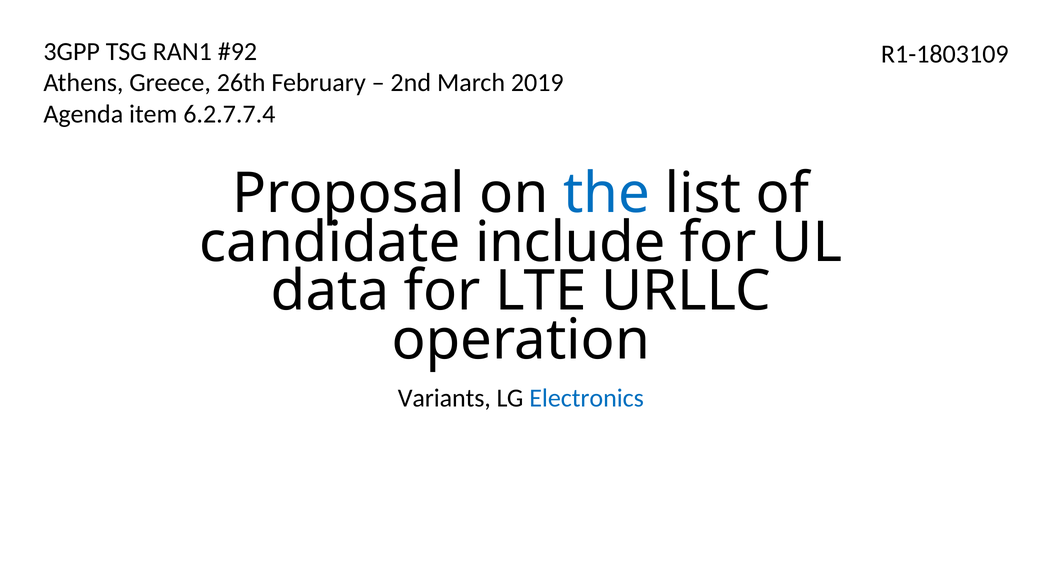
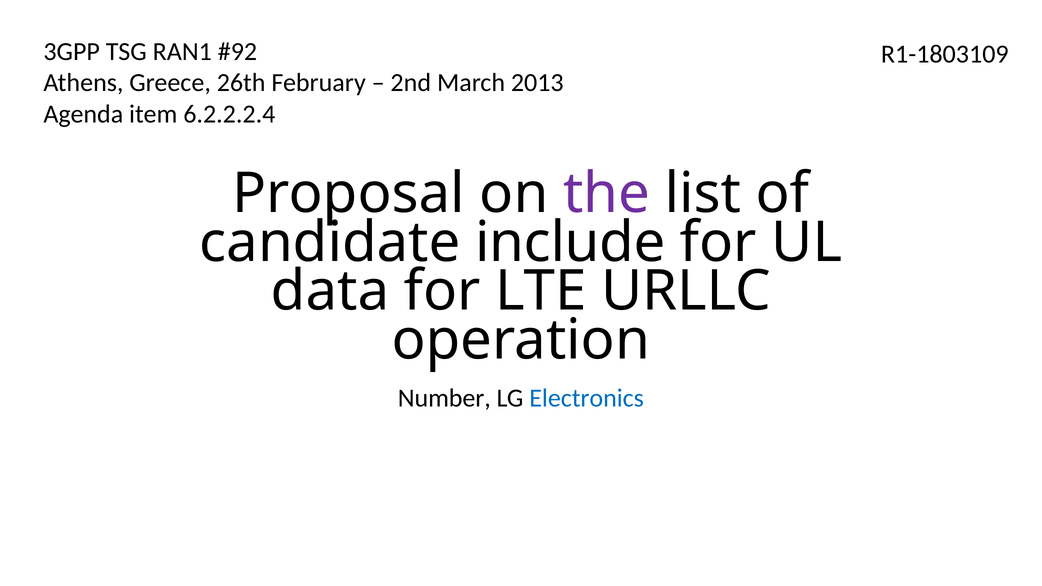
2019: 2019 -> 2013 (537, 83)
6.2.7.7.4: 6.2.7.7.4 -> 6.2.2.2.4 (229, 114)
the colour: blue -> purple (607, 194)
Variants: Variants -> Number (444, 398)
